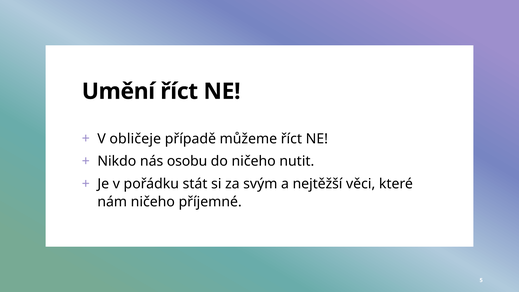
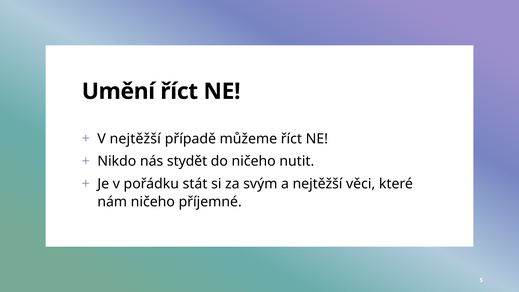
V obličeje: obličeje -> nejtěžší (135, 139)
osobu: osobu -> stydět (187, 161)
